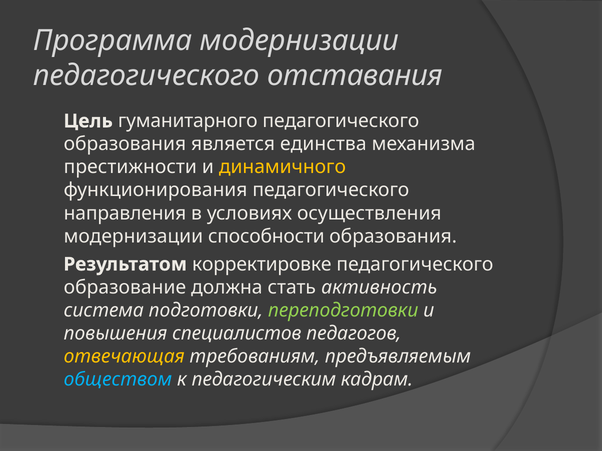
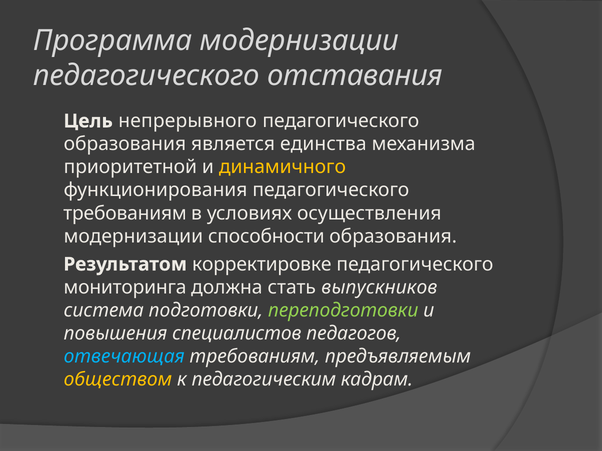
гуманитарного: гуманитарного -> непрерывного (188, 121)
престижности: престижности -> приоритетной (130, 167)
направления: направления -> требованиям (125, 213)
образование: образование -> мониторинга (125, 288)
активность: активность -> выпускников (379, 288)
отвечающая colour: yellow -> light blue (124, 357)
обществом colour: light blue -> yellow (118, 380)
